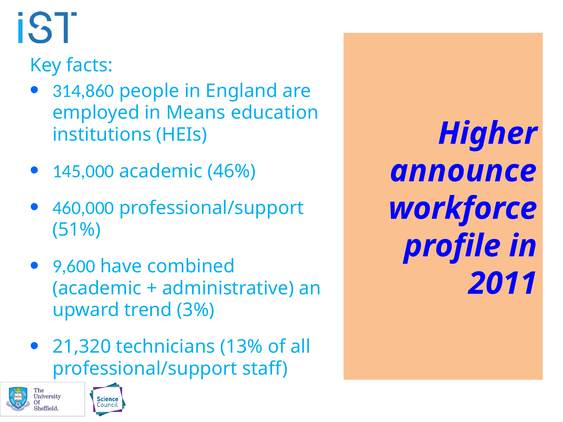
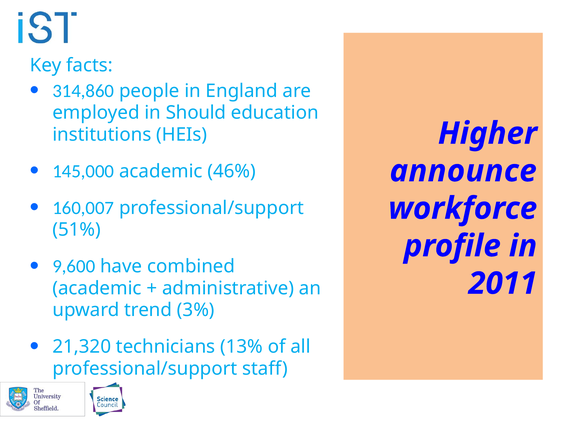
Means: Means -> Should (196, 113)
460,000: 460,000 -> 160,007 (83, 208)
